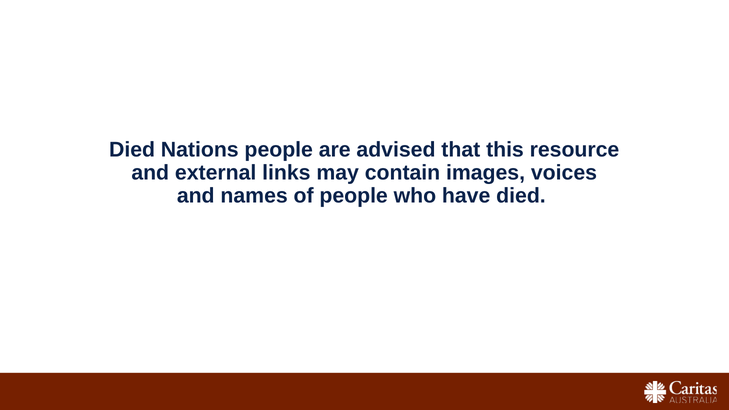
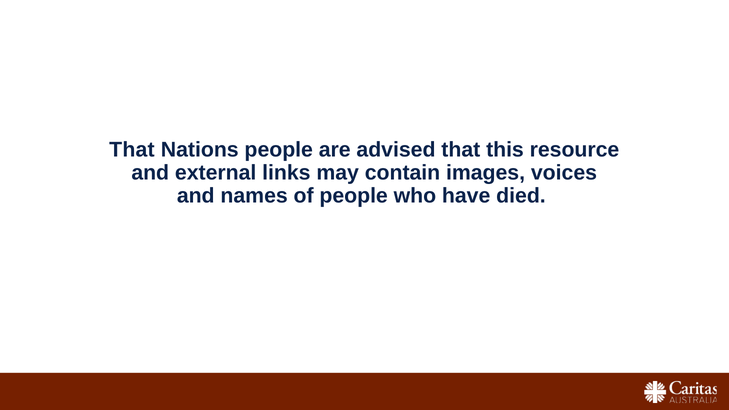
Died: Died -> That (132, 150)
